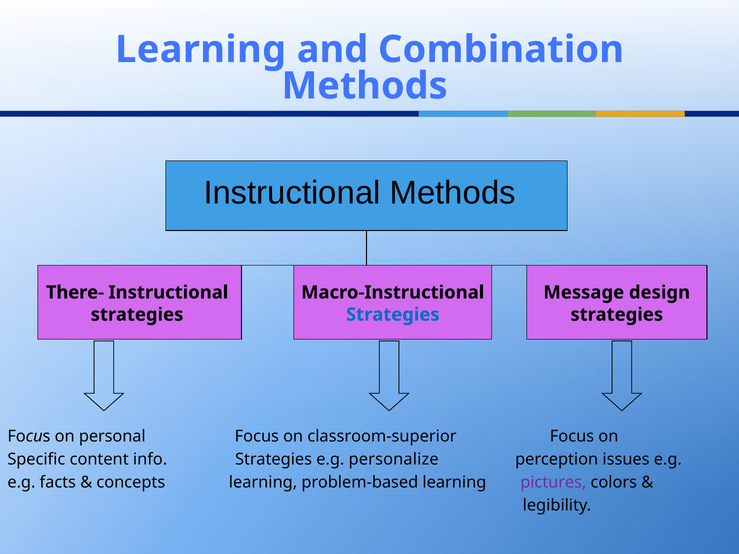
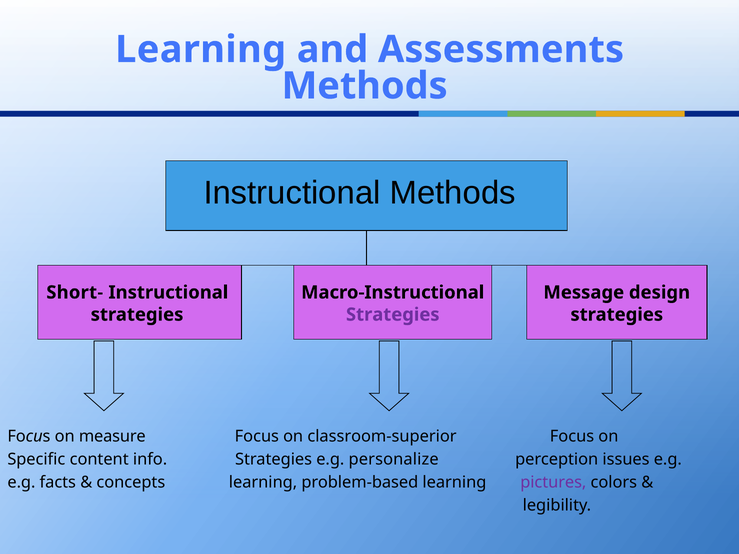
Combination: Combination -> Assessments (501, 50)
There-: There- -> Short- (75, 293)
Strategies colour: blue -> purple (393, 315)
personal: personal -> measure (112, 437)
